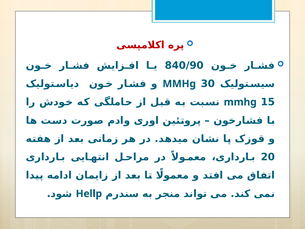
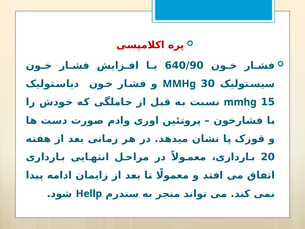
840/90: 840/90 -> 640/90 (184, 65)
